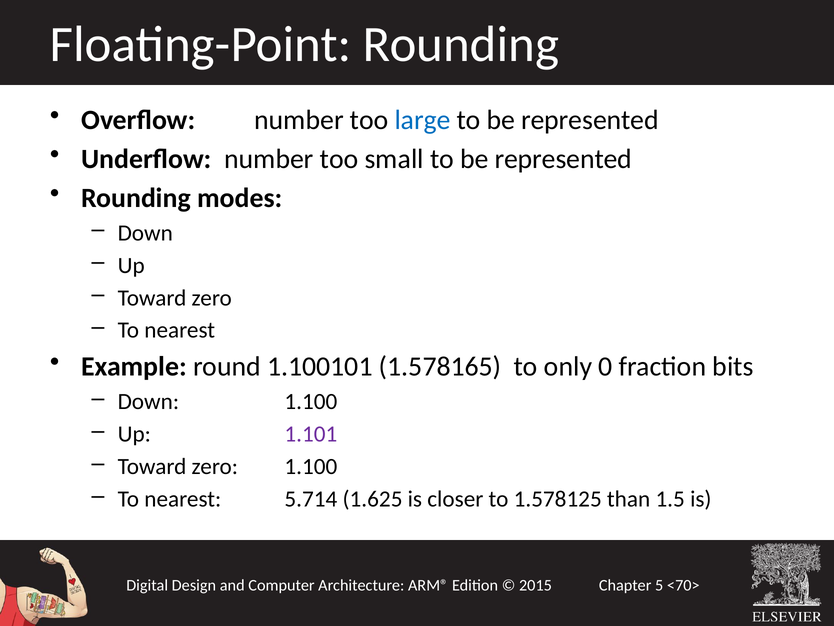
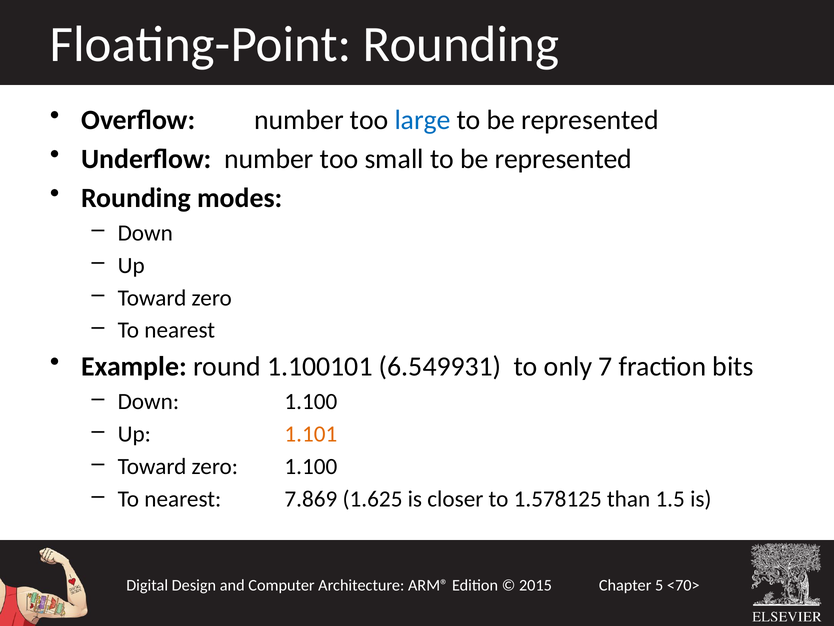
1.578165: 1.578165 -> 6.549931 (440, 367)
0: 0 -> 7 (605, 367)
1.101 colour: purple -> orange (311, 434)
5.714: 5.714 -> 7.869 (311, 499)
